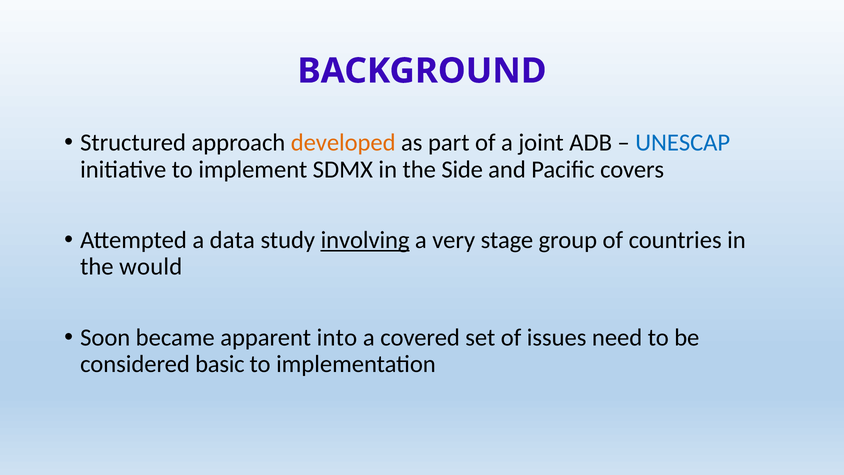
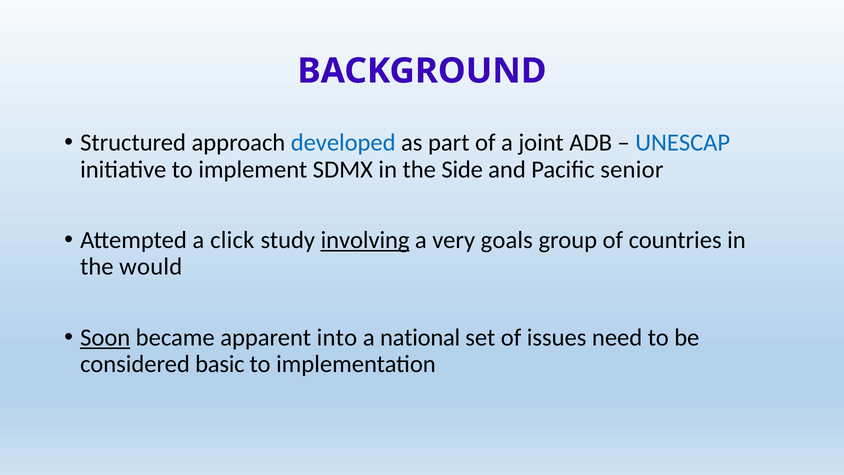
developed colour: orange -> blue (343, 143)
covers: covers -> senior (632, 169)
data: data -> click (232, 240)
stage: stage -> goals (507, 240)
Soon underline: none -> present (105, 337)
covered: covered -> national (420, 337)
